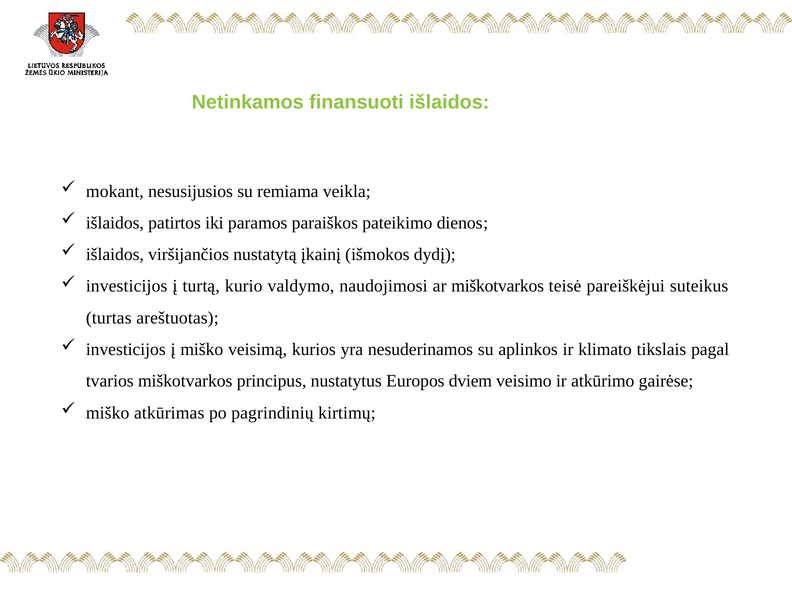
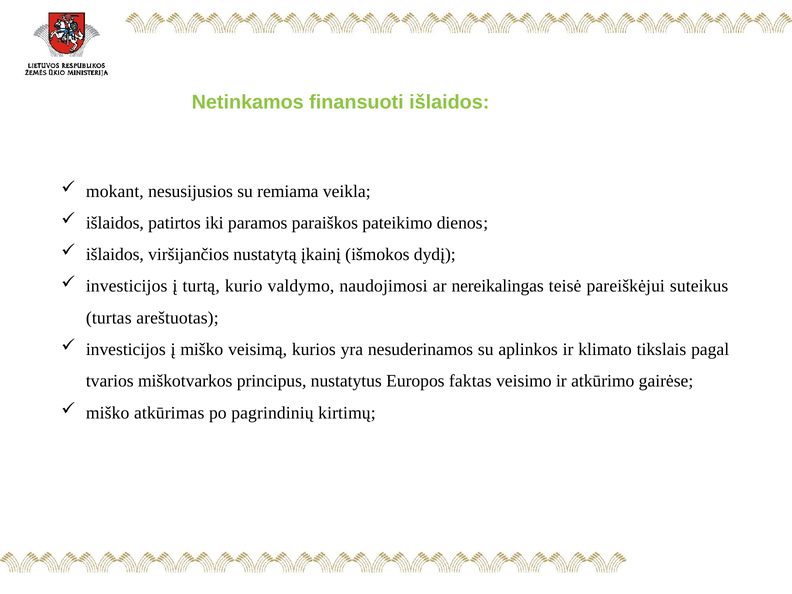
ar miškotvarkos: miškotvarkos -> nereikalingas (498, 286)
dviem: dviem -> faktas (470, 381)
